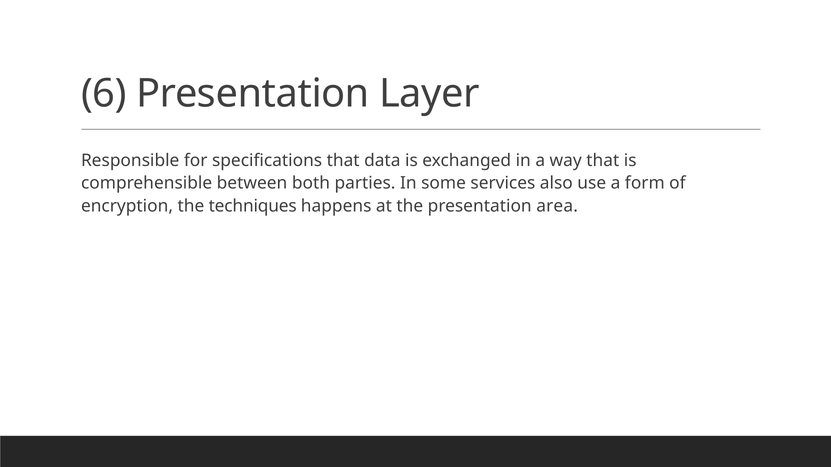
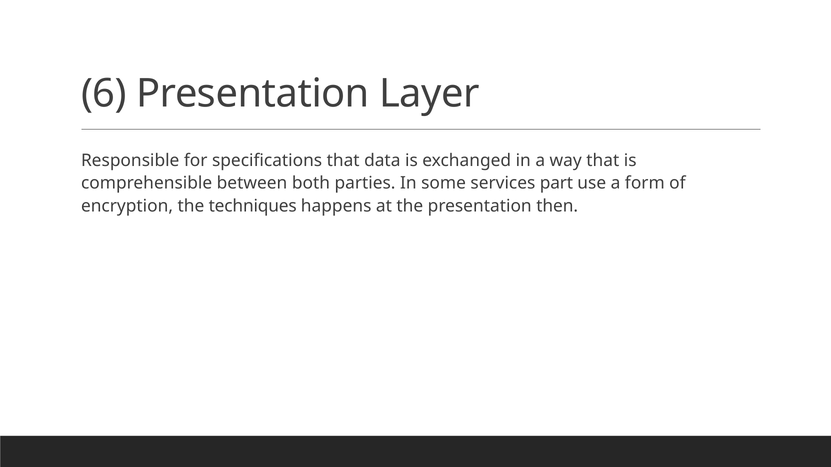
also: also -> part (556, 183)
area: area -> then (557, 206)
